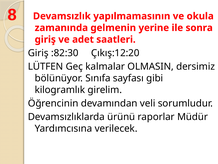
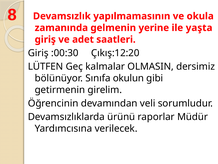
sonra: sonra -> yaşta (199, 28)
:82:30: :82:30 -> :00:30 (65, 53)
sayfası: sayfası -> okulun (128, 78)
kilogramlık: kilogramlık -> getirmenin (60, 90)
